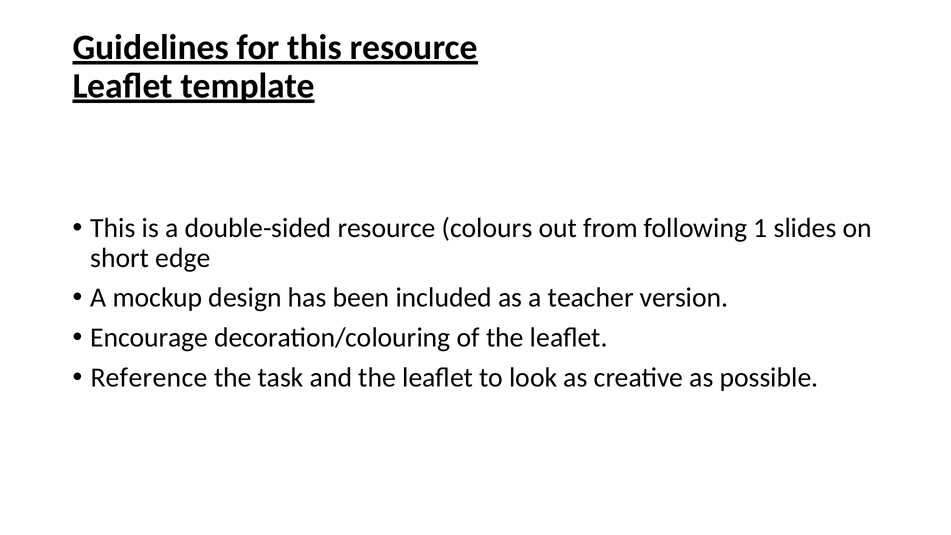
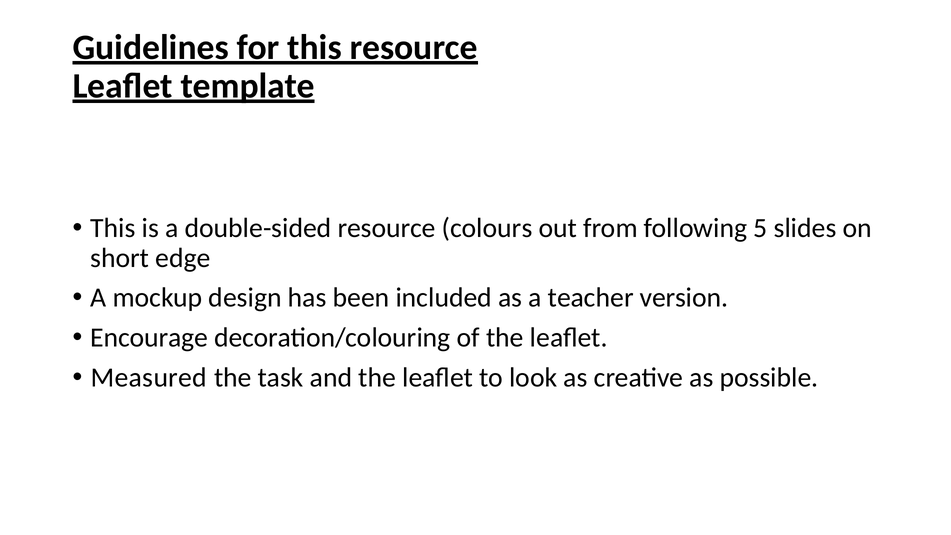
1: 1 -> 5 (760, 228)
Reference: Reference -> Measured (149, 377)
